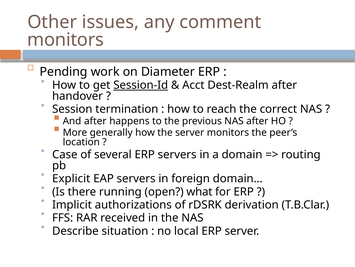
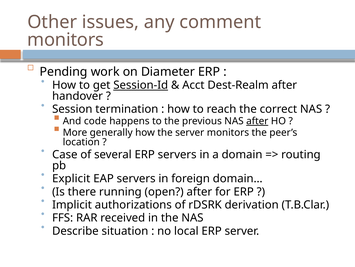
And after: after -> code (95, 121)
after underline: none -> present (257, 121)
open what: what -> after (199, 191)
